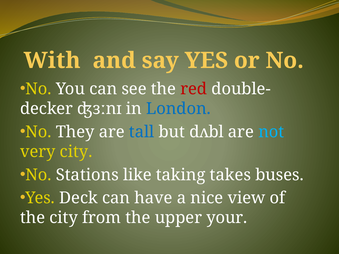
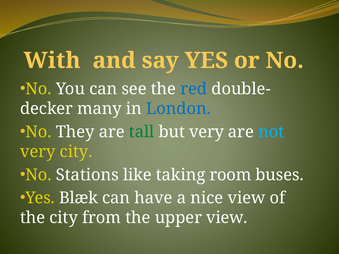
red colour: red -> blue (194, 89)
ʤɜːnɪ: ʤɜːnɪ -> many (99, 109)
tall colour: blue -> green (142, 132)
but dʌbl: dʌbl -> very (207, 132)
takes: takes -> room (230, 175)
Deck: Deck -> Blæk (79, 198)
upper your: your -> view (227, 218)
